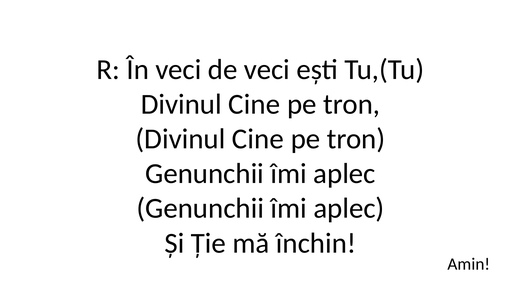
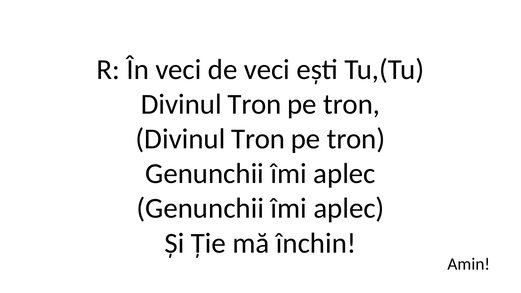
Cine: Cine -> Tron (254, 104)
Cine: Cine -> Tron (258, 139)
